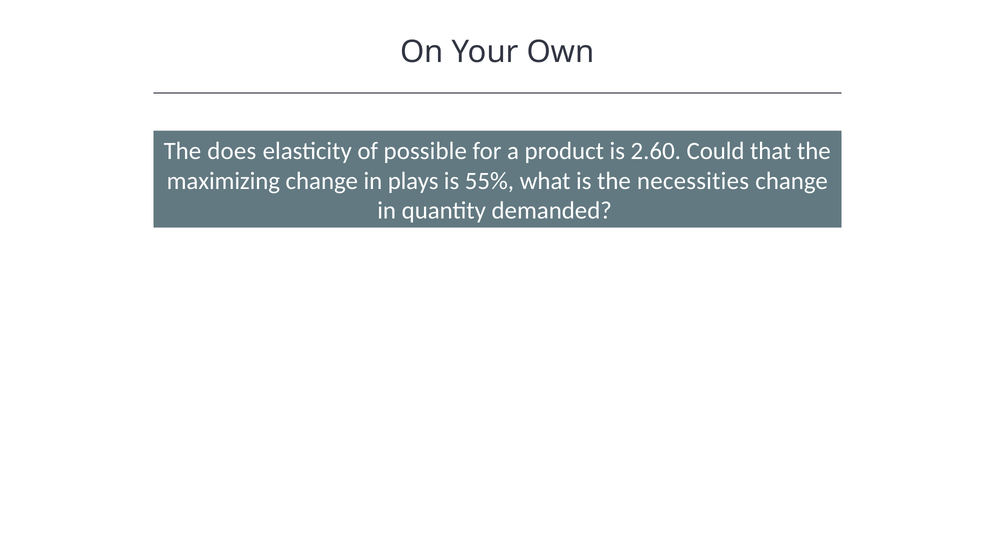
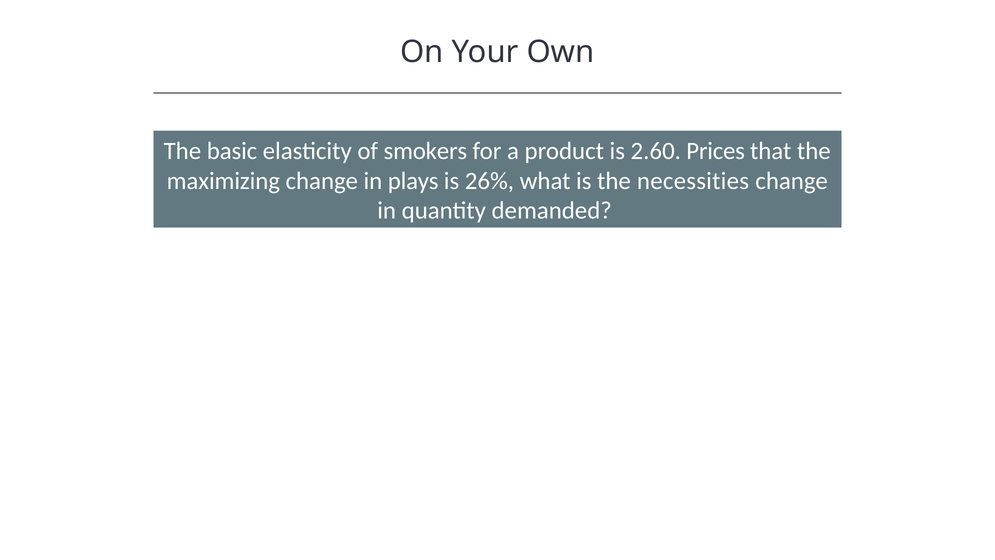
does: does -> basic (232, 151)
possible: possible -> smokers (425, 151)
Could: Could -> Prices (716, 151)
55%: 55% -> 26% (489, 181)
